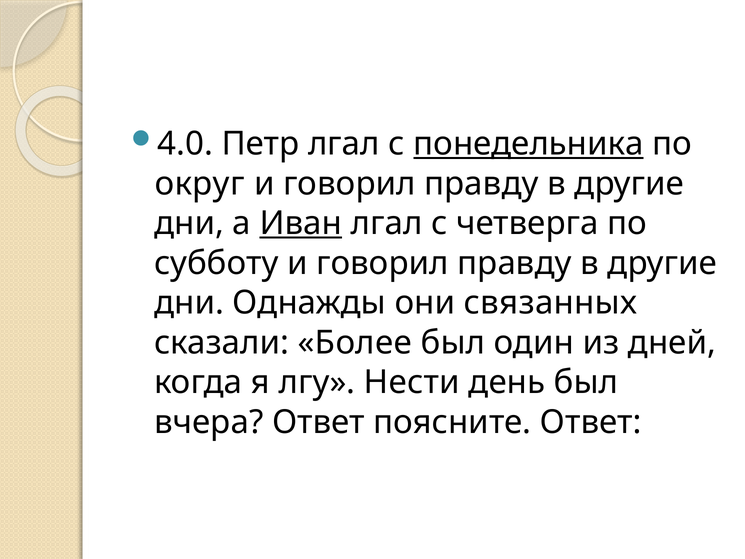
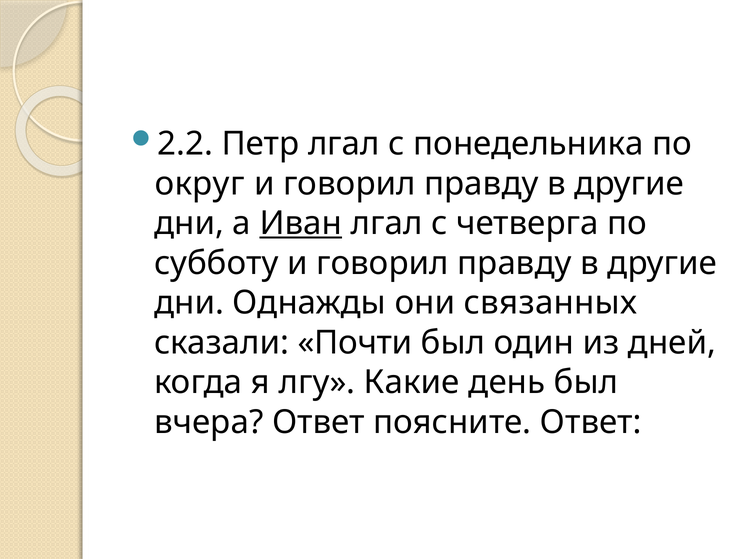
4.0: 4.0 -> 2.2 (185, 144)
понедельника underline: present -> none (529, 144)
Более: Более -> Почти (355, 343)
Нести: Нести -> Какие (412, 382)
